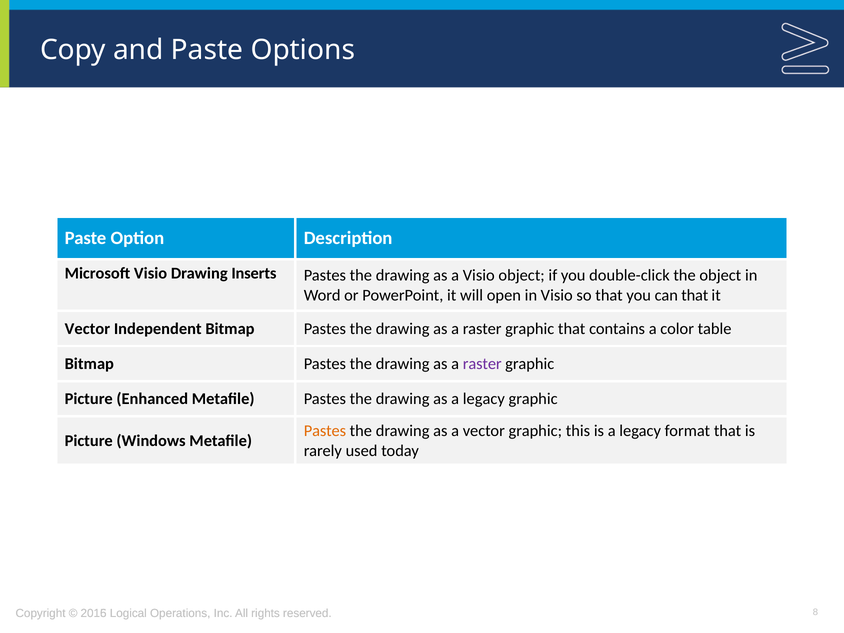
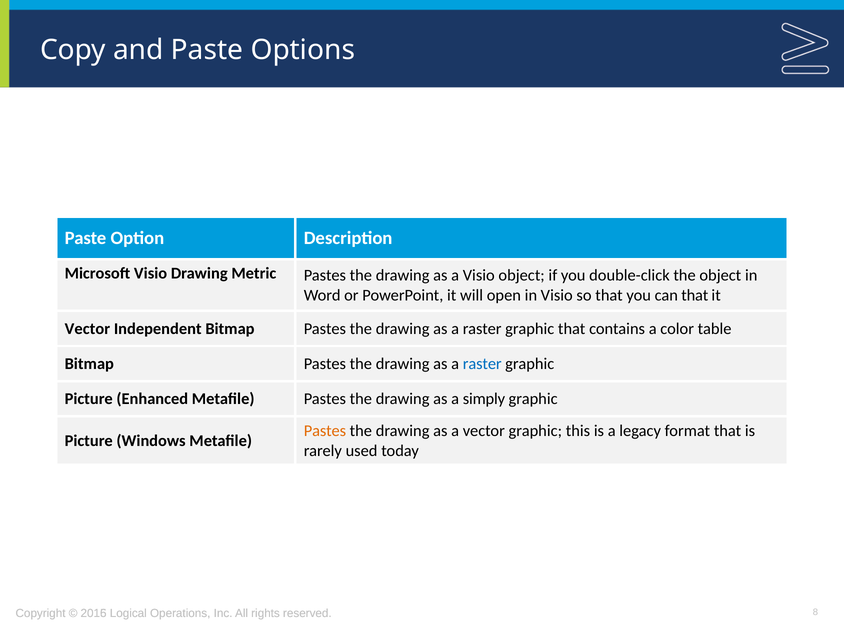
Inserts: Inserts -> Metric (254, 274)
raster colour: purple -> blue (482, 364)
as a legacy: legacy -> simply (484, 399)
